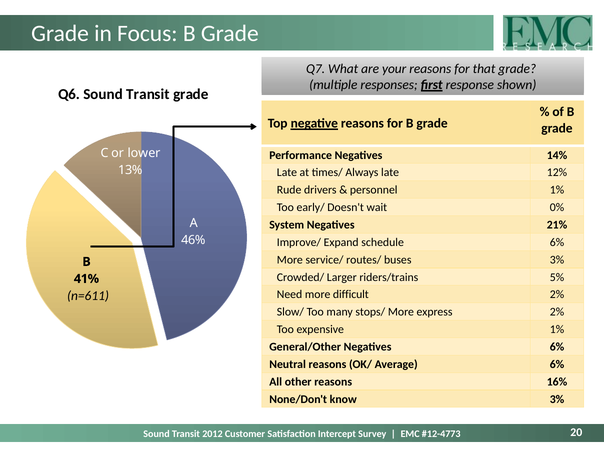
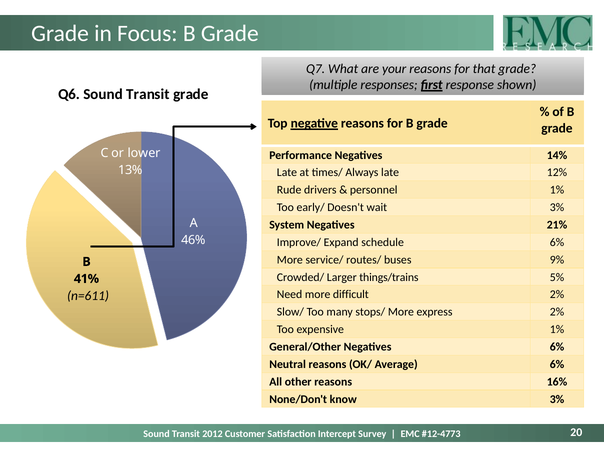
wait 0%: 0% -> 3% (557, 207)
buses 3%: 3% -> 9% (557, 260)
riders/trains: riders/trains -> things/trains (389, 277)
